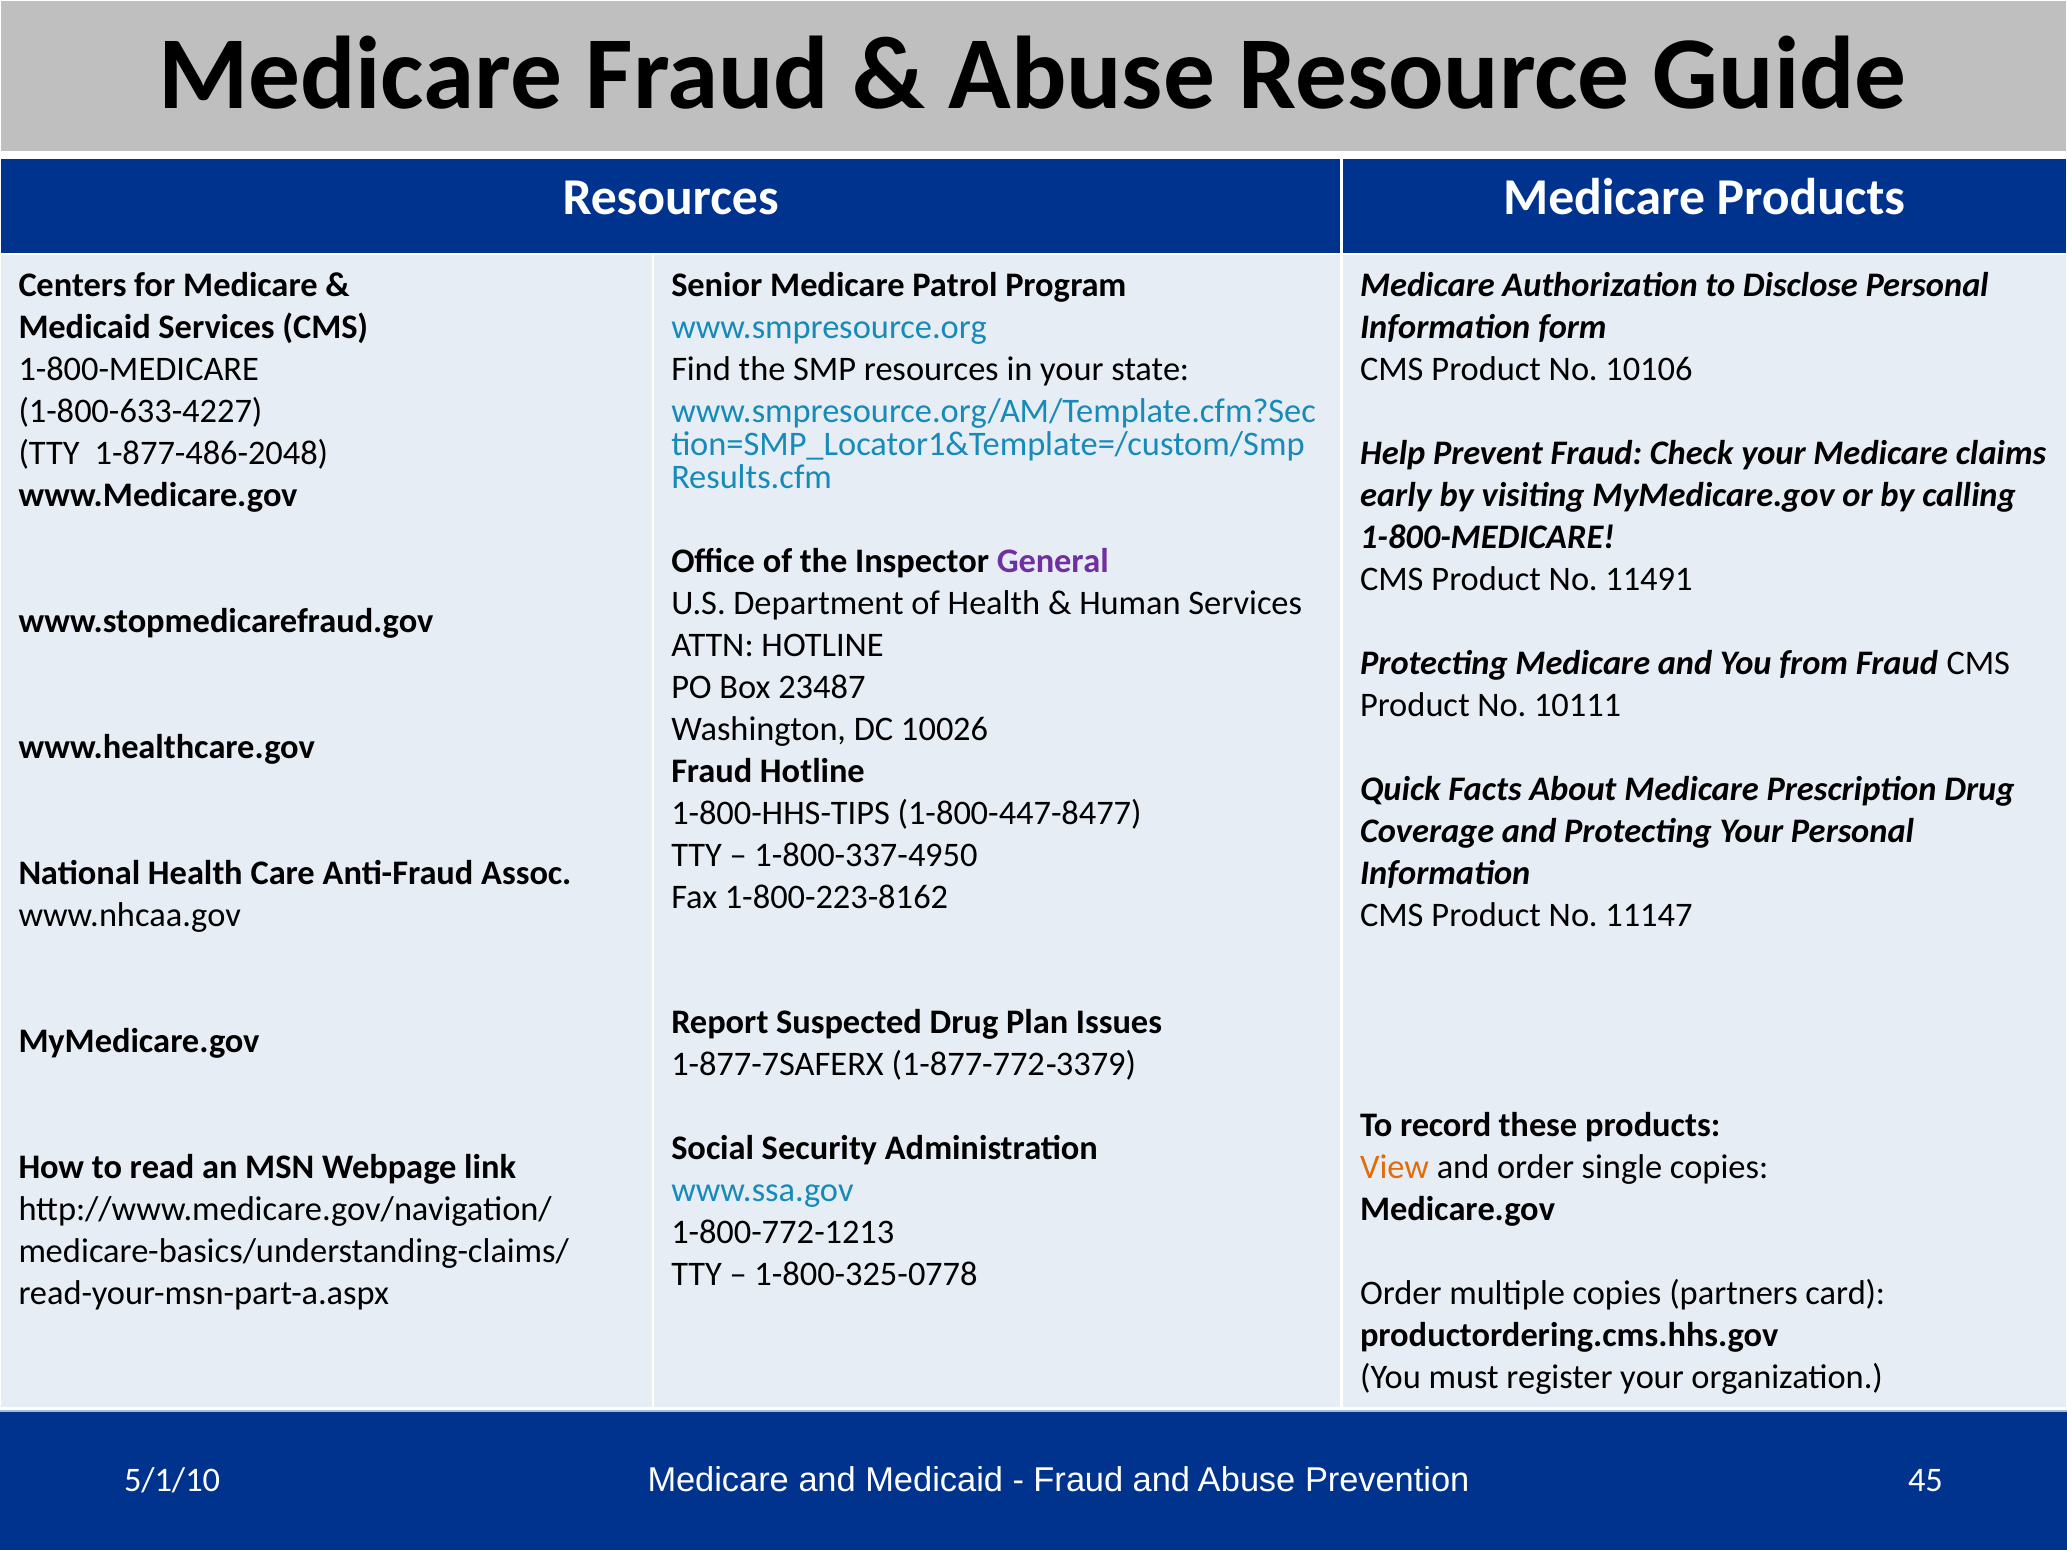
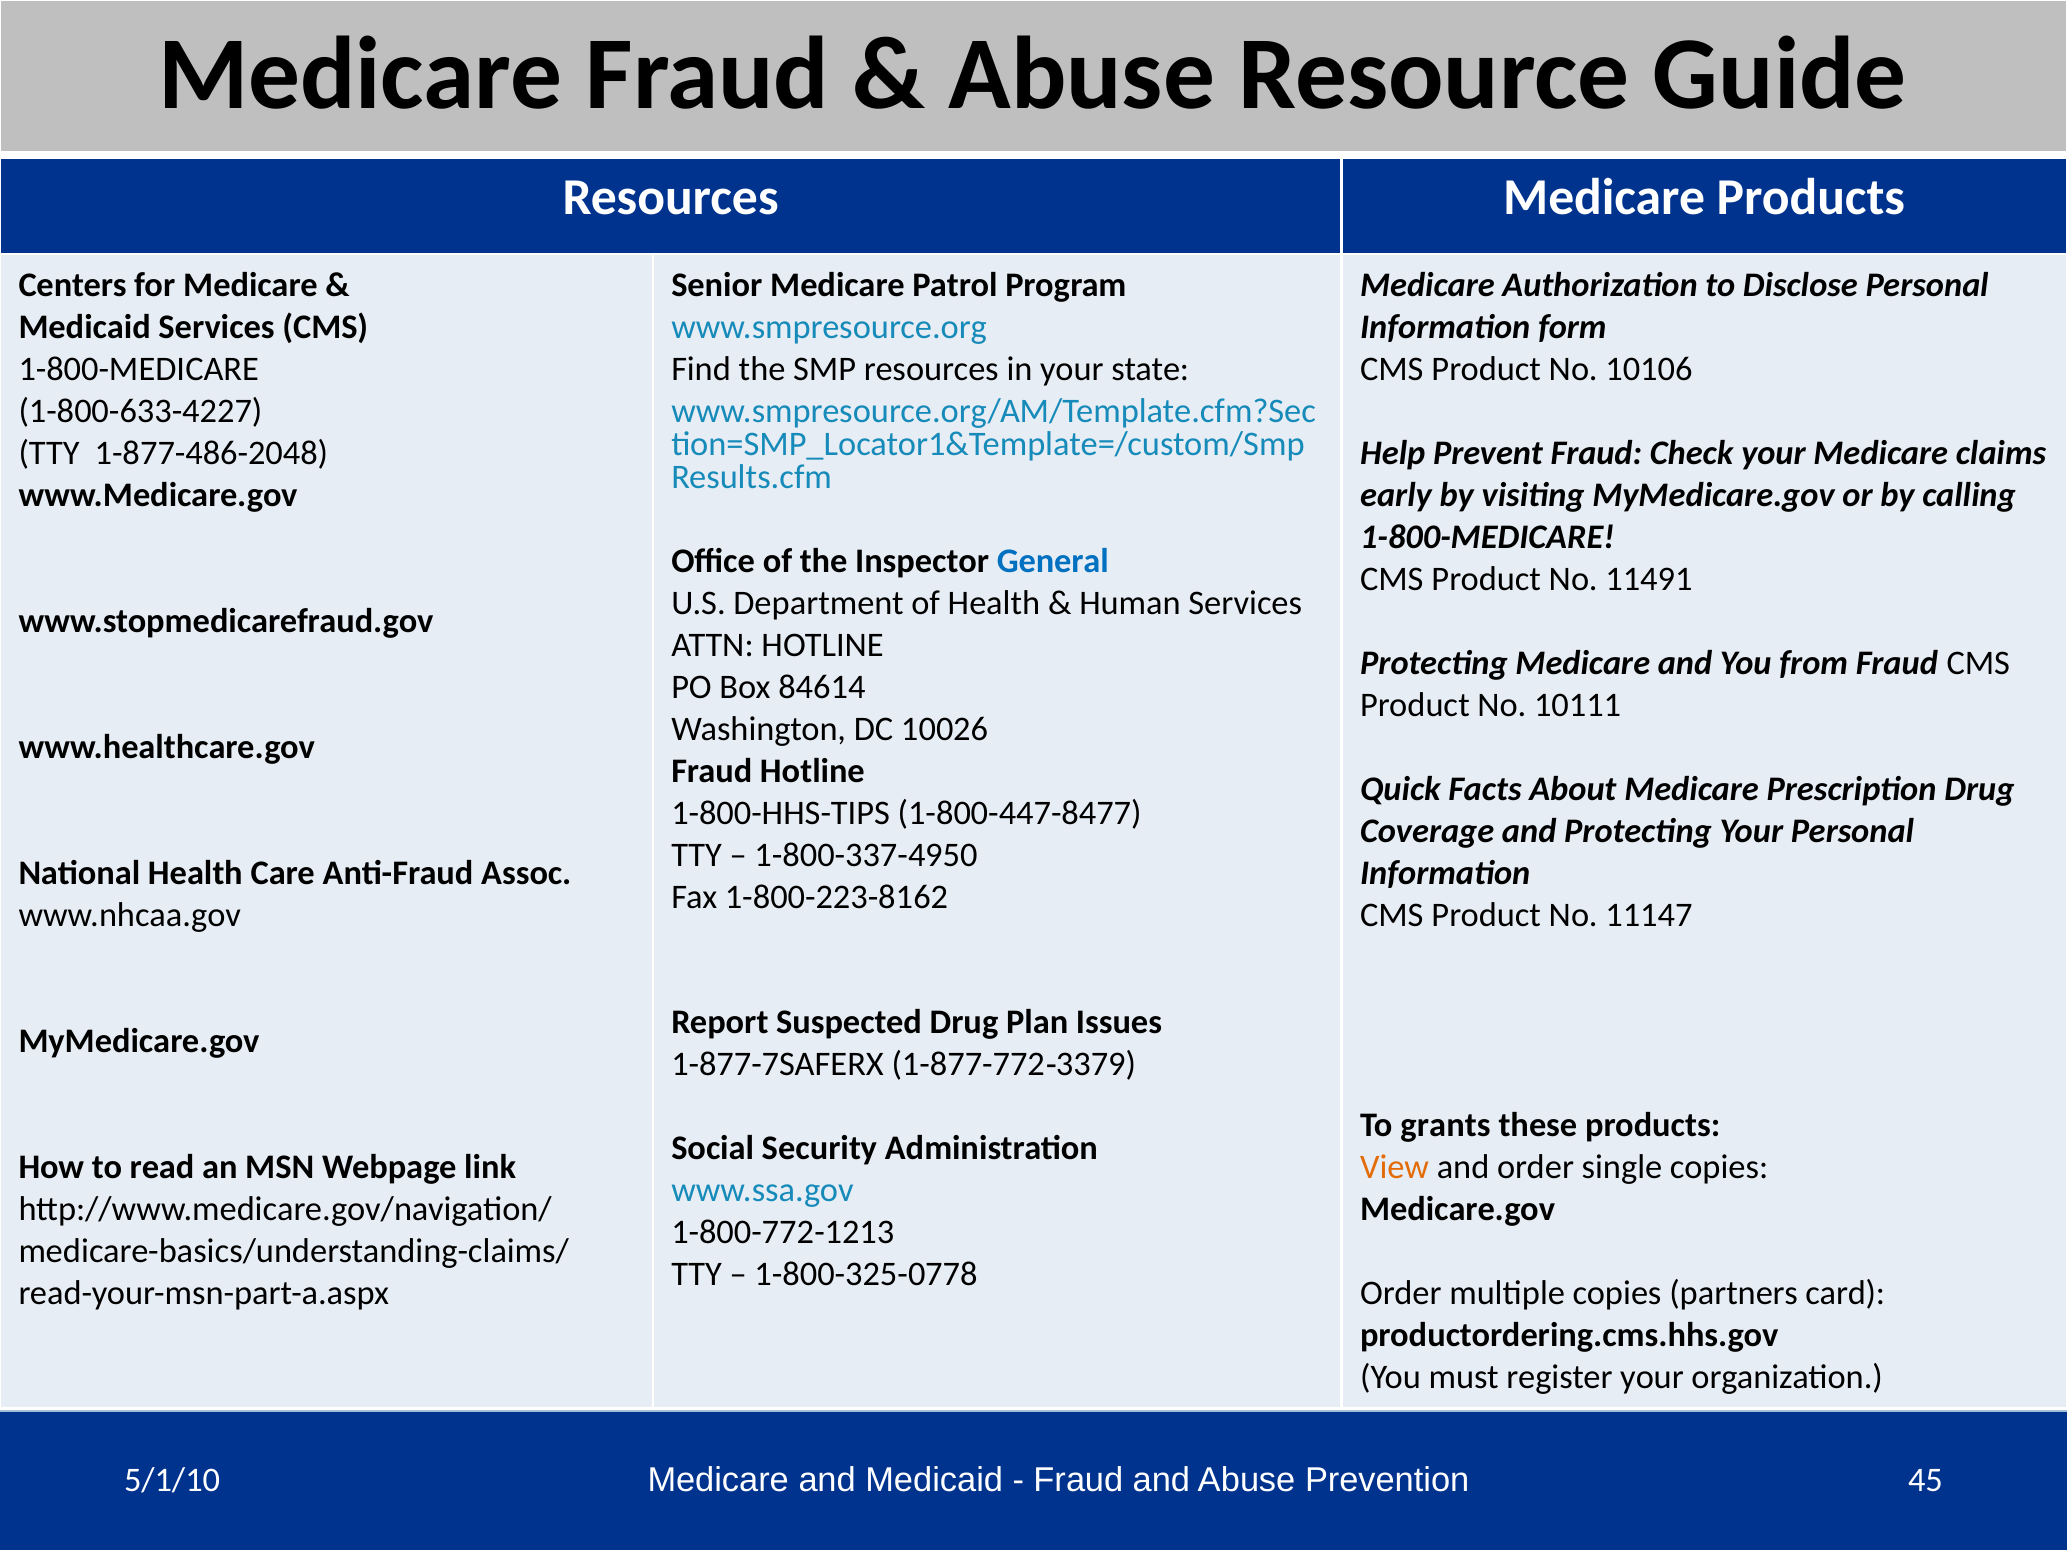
General colour: purple -> blue (1053, 561)
23487: 23487 -> 84614 (822, 687)
record: record -> grants (1446, 1125)
